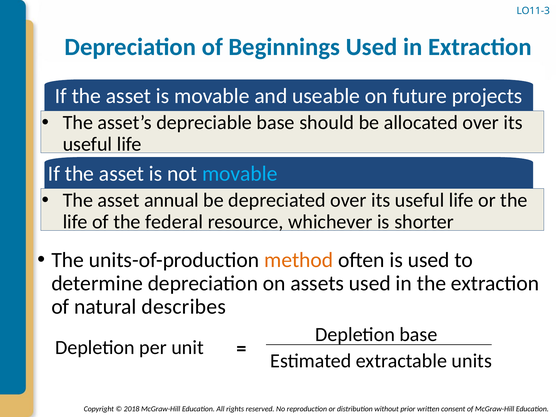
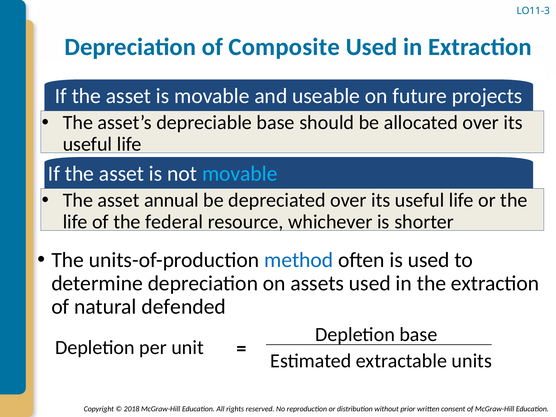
Beginnings: Beginnings -> Composite (284, 47)
method colour: orange -> blue (299, 260)
describes: describes -> defended (184, 307)
